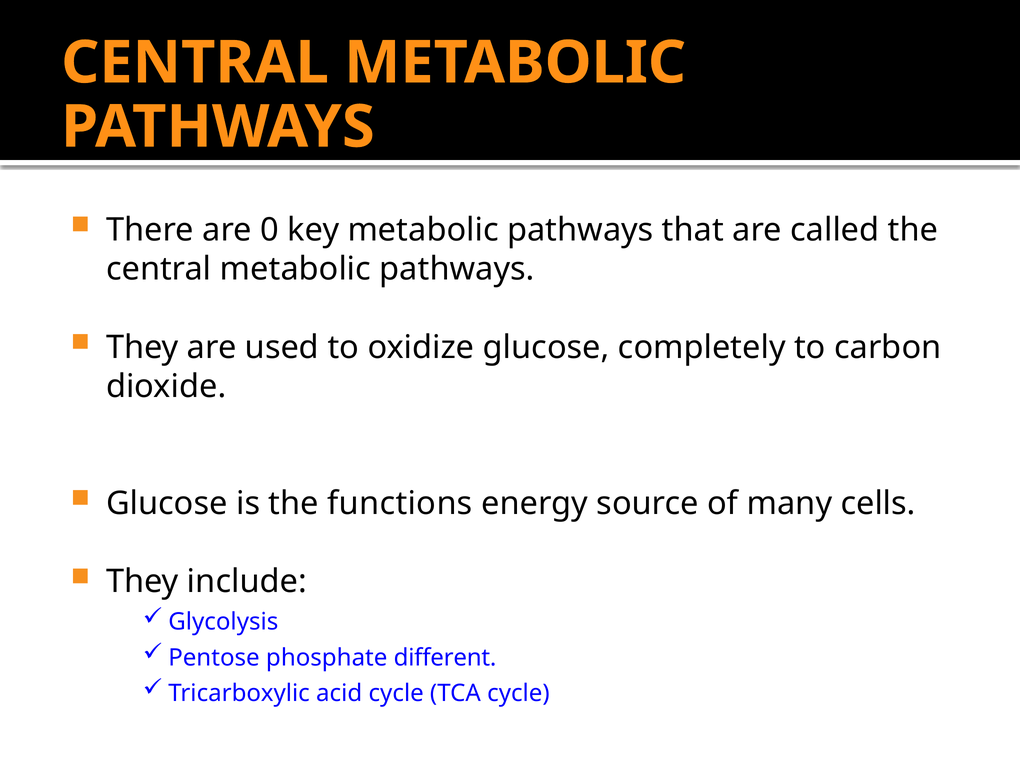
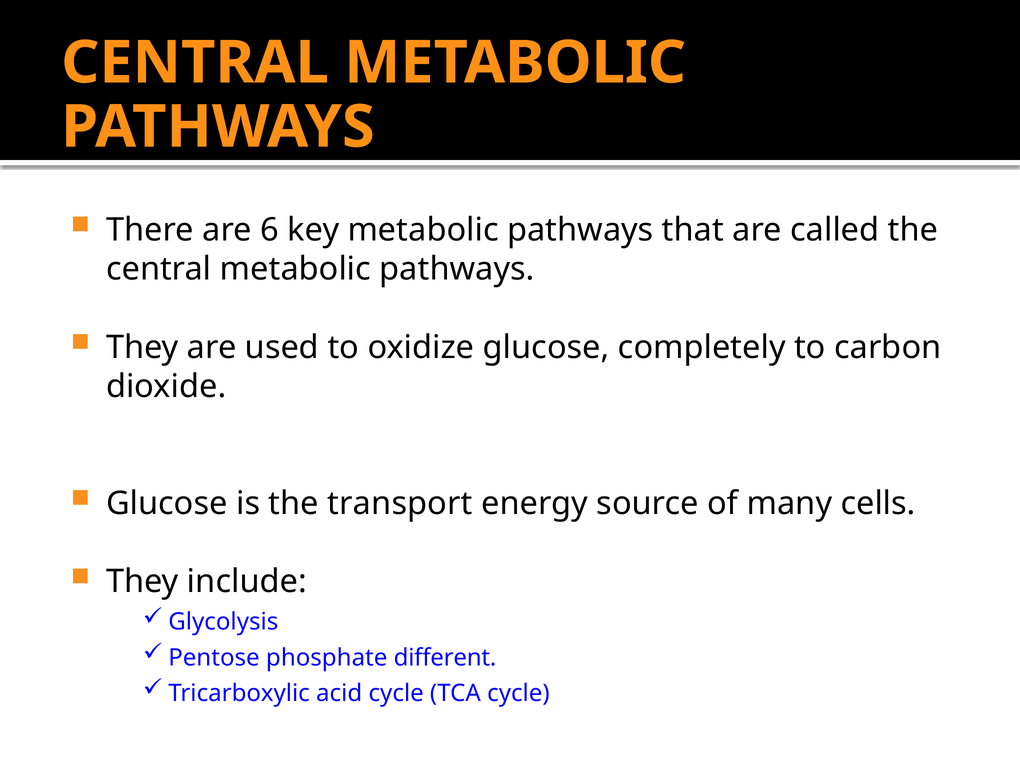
0: 0 -> 6 (270, 230)
functions: functions -> transport (400, 504)
